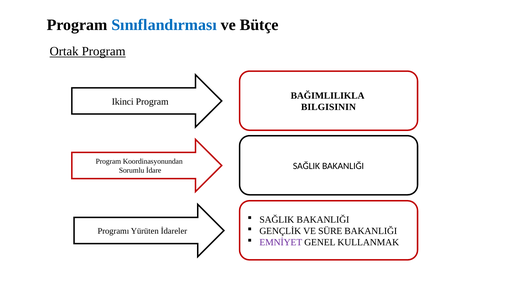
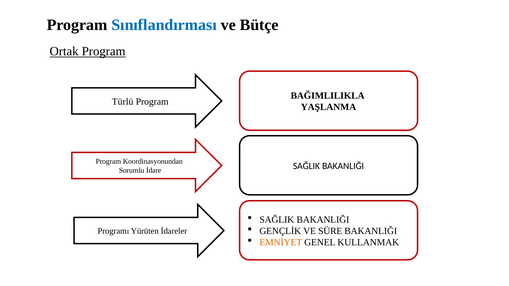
Ikinci: Ikinci -> Türlü (123, 102)
BILGISININ: BILGISININ -> YAŞLANMA (329, 107)
EMNİYET colour: purple -> orange (281, 243)
